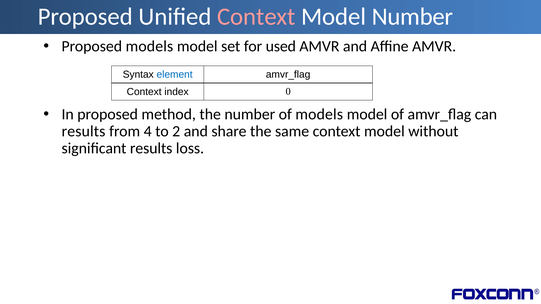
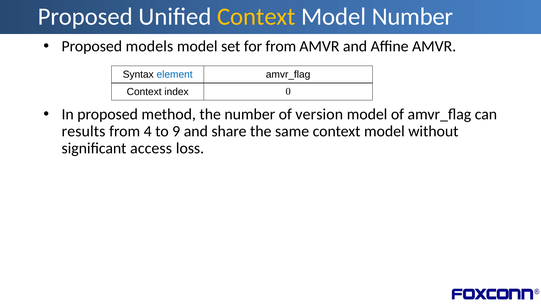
Context colour: pink -> yellow (256, 17)
for used: used -> from (281, 46)
of models: models -> version (319, 114)
2: 2 -> 9 (176, 132)
significant results: results -> access (151, 149)
